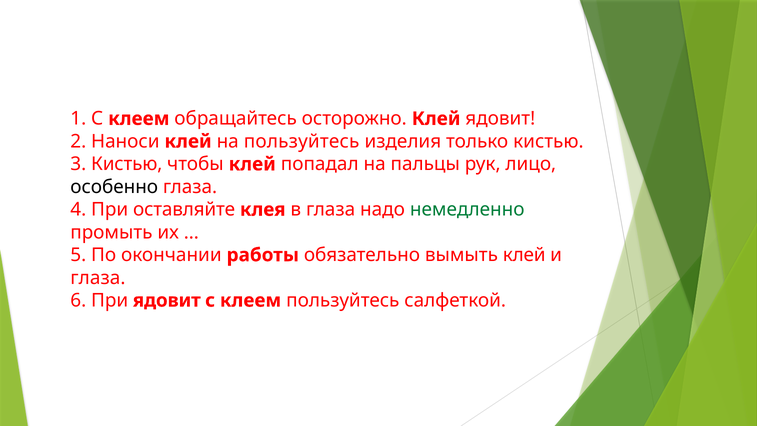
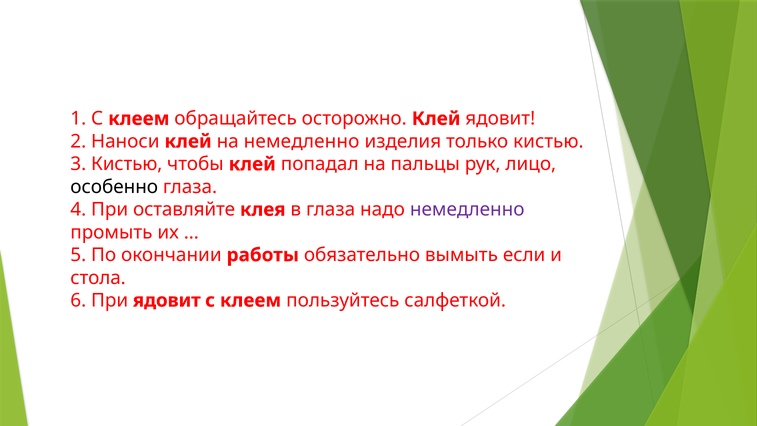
на пользуйтесь: пользуйтесь -> немедленно (302, 141)
немедленно colour: green -> purple (467, 209)
вымыть клей: клей -> если (524, 255)
глаза: глаза -> стола (98, 278)
